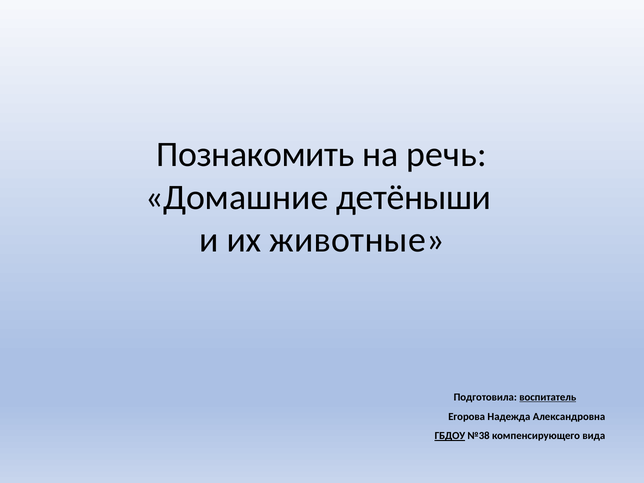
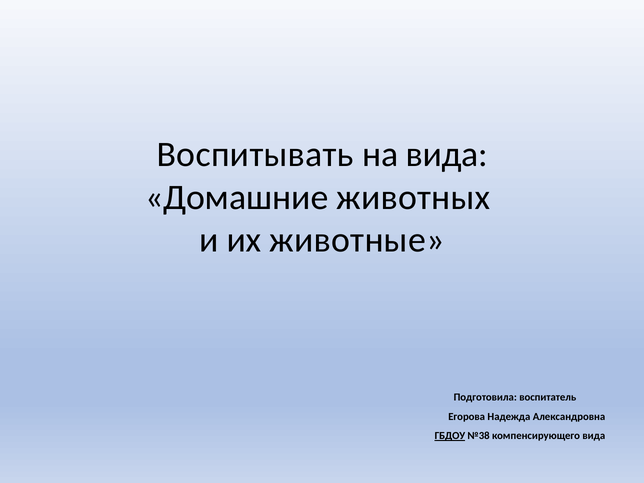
Познакомить: Познакомить -> Воспитывать (255, 154)
на речь: речь -> вида (447, 154)
детёныши: детёныши -> животных (413, 197)
воспитатель underline: present -> none (548, 397)
